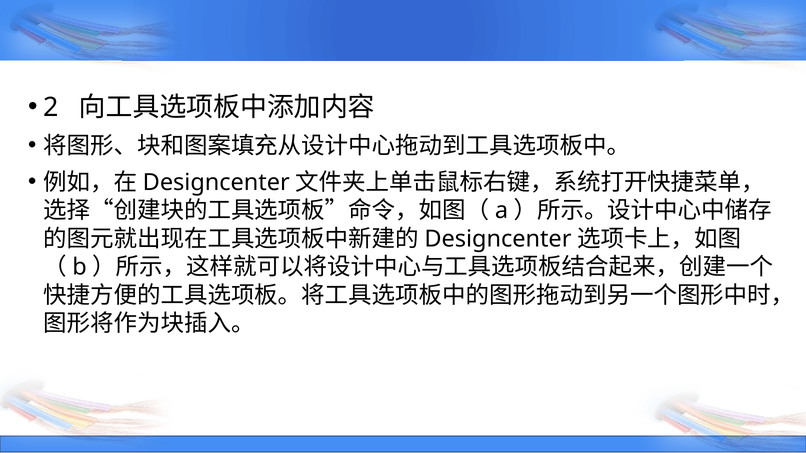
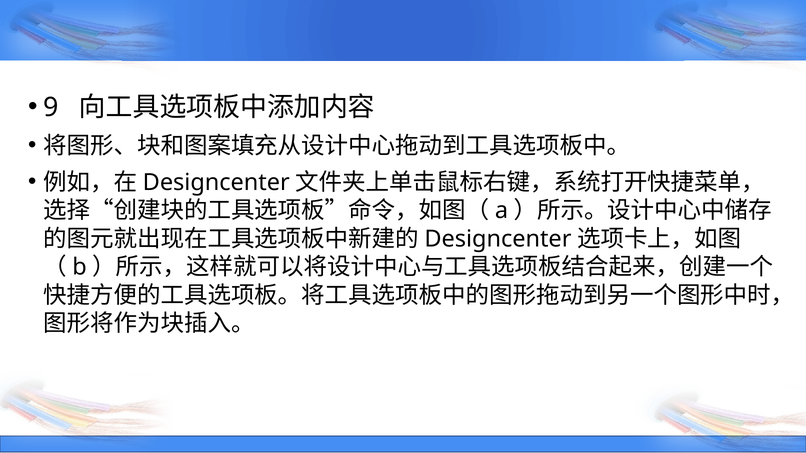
2: 2 -> 9 (51, 108)
